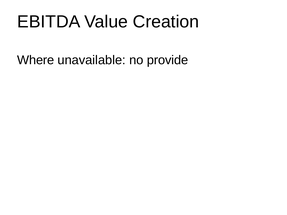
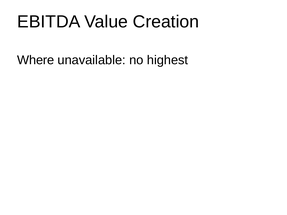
provide: provide -> highest (168, 60)
